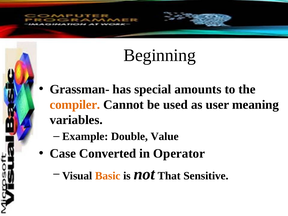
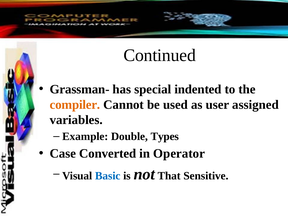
Beginning: Beginning -> Continued (160, 55)
amounts: amounts -> indented (198, 89)
meaning: meaning -> assigned (255, 105)
Value: Value -> Types (165, 136)
Basic colour: orange -> blue (108, 176)
